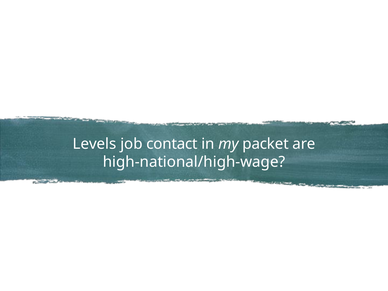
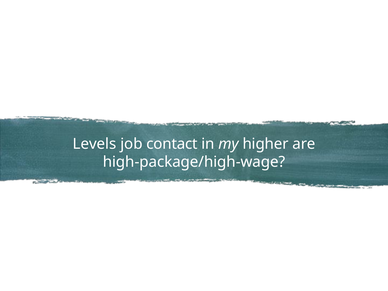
packet: packet -> higher (266, 144)
high-national/high-wage: high-national/high-wage -> high-package/high-wage (194, 162)
